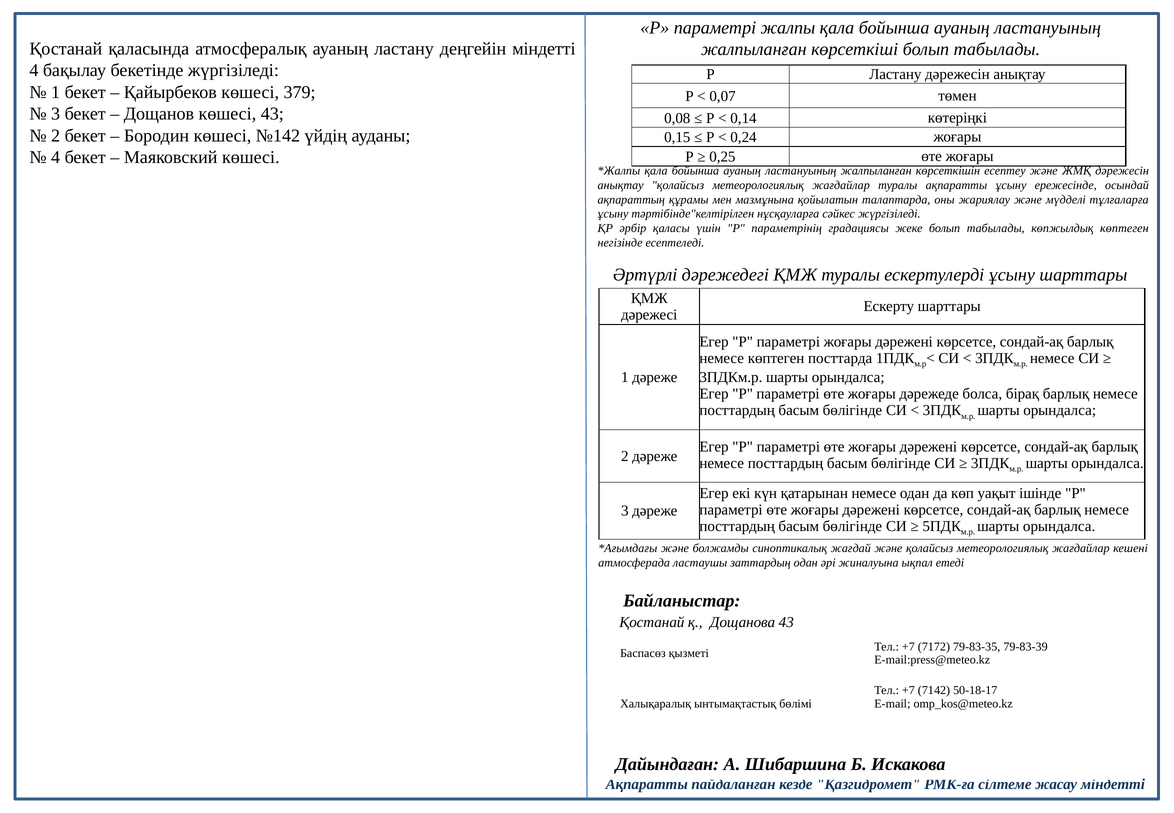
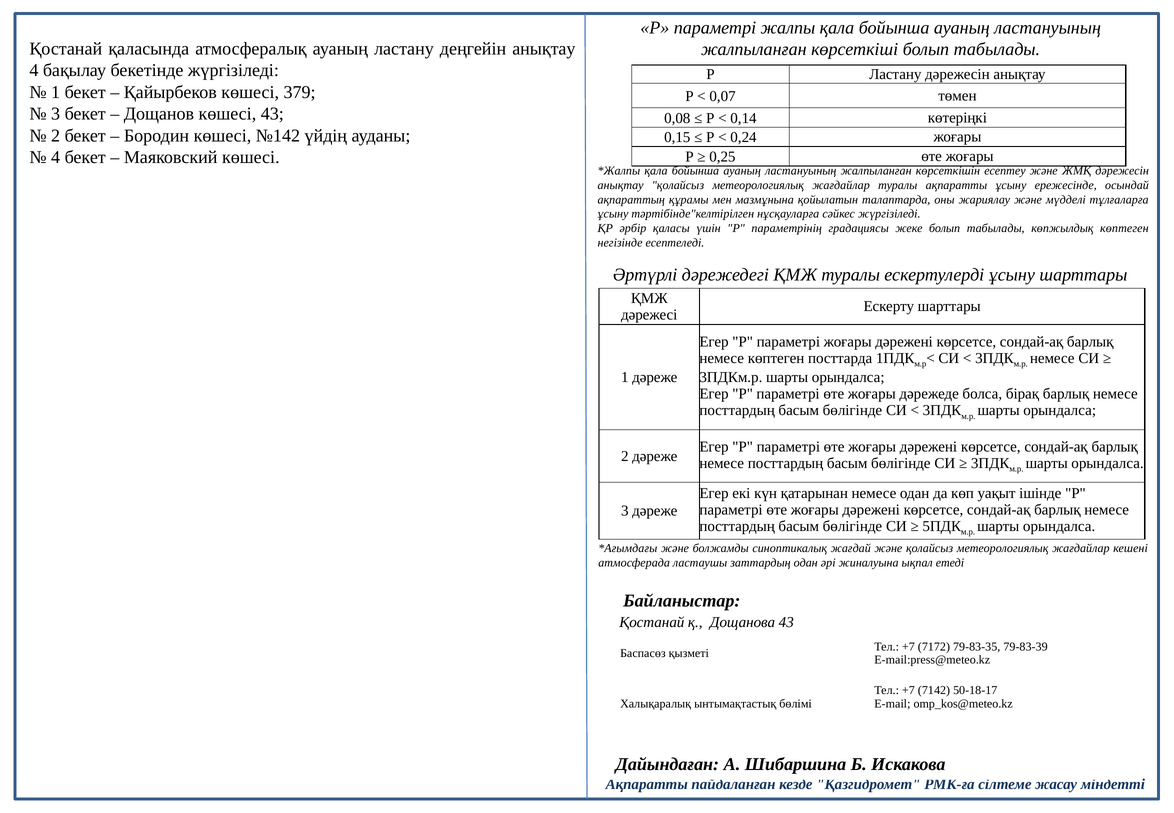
деңгейін міндетті: міндетті -> анықтау (544, 49)
